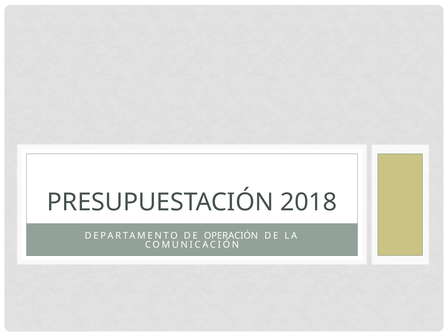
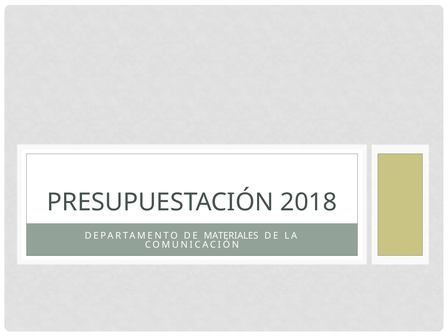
OPERACIÓN: OPERACIÓN -> MATERIALES (231, 236)
